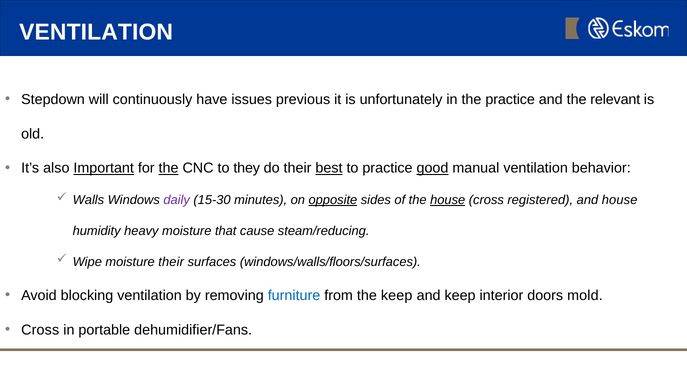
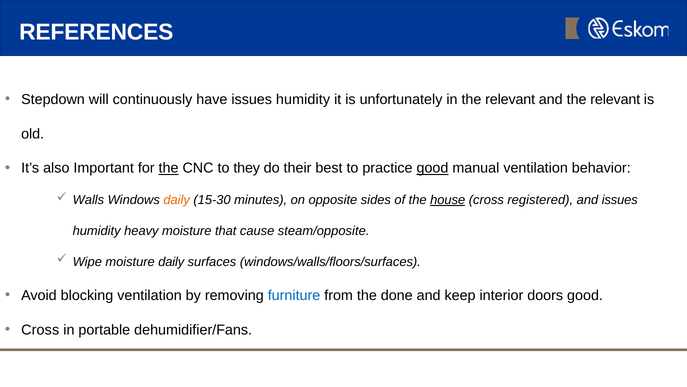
VENTILATION: VENTILATION -> REFERENCES (96, 32)
have issues previous: previous -> humidity (303, 99)
in the practice: practice -> relevant (510, 99)
Important underline: present -> none (104, 168)
best underline: present -> none (329, 168)
daily colour: purple -> orange (177, 200)
opposite underline: present -> none (333, 200)
and house: house -> issues (620, 200)
steam/reducing: steam/reducing -> steam/opposite (324, 231)
moisture their: their -> daily (171, 261)
the keep: keep -> done (397, 295)
doors mold: mold -> good (585, 295)
